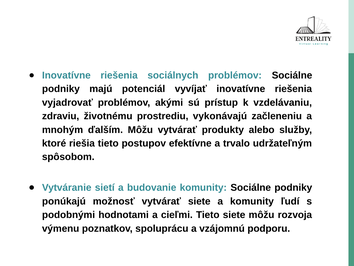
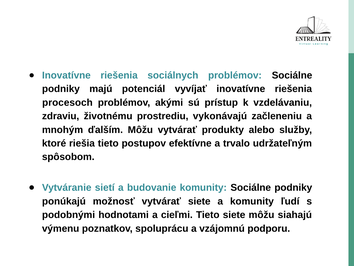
vyjadrovať: vyjadrovať -> procesoch (67, 102)
rozvoja: rozvoja -> siahajú (295, 215)
